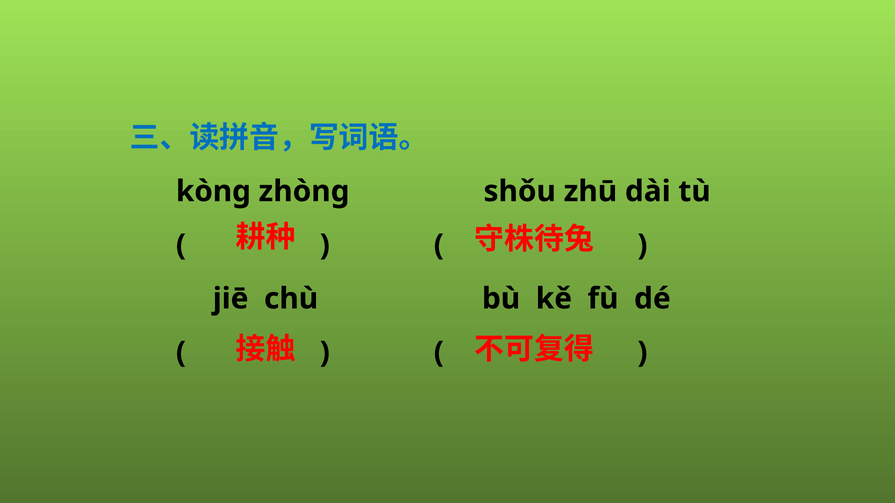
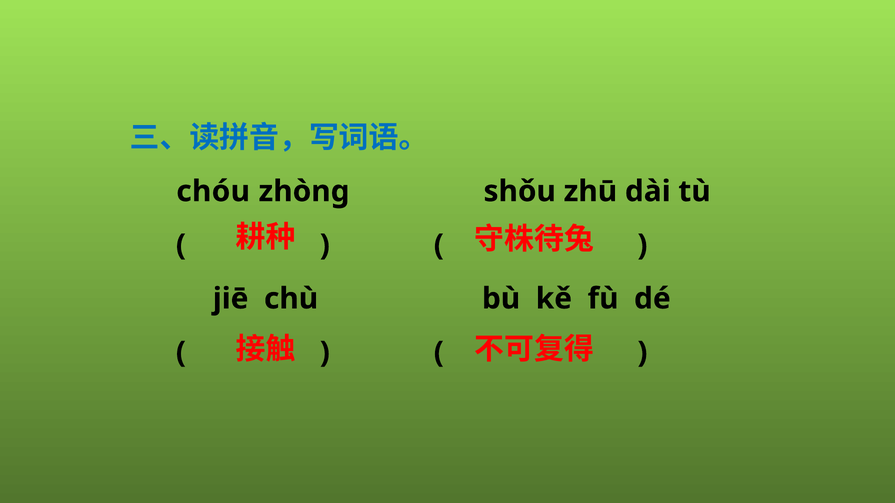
kònɡ: kònɡ -> chóu (213, 192)
